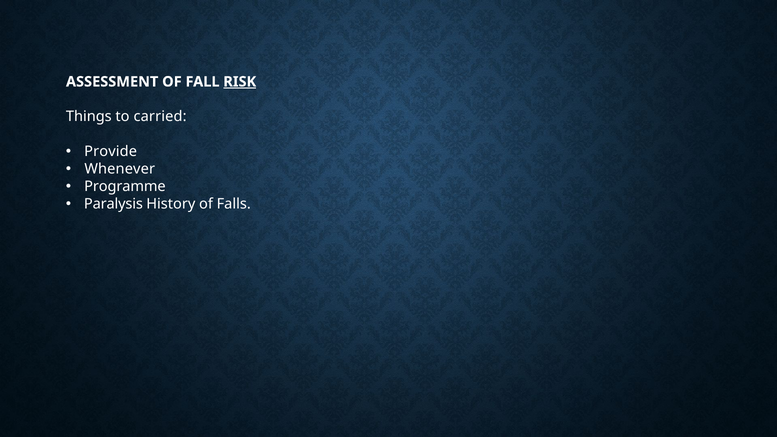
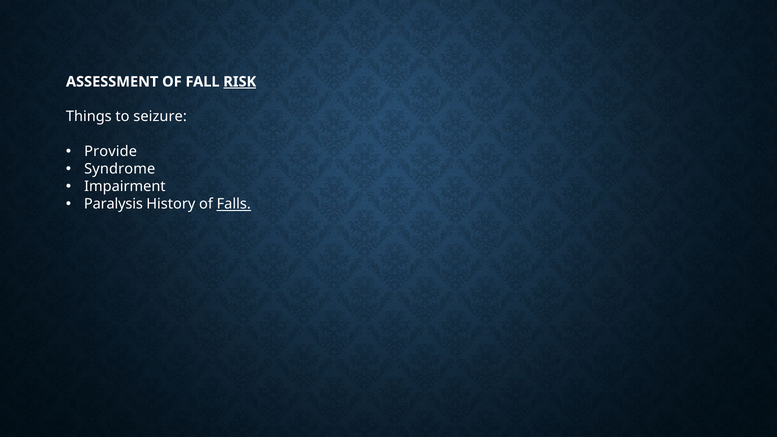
carried: carried -> seizure (160, 117)
Whenever: Whenever -> Syndrome (120, 169)
Programme: Programme -> Impairment (125, 187)
Falls underline: none -> present (234, 204)
